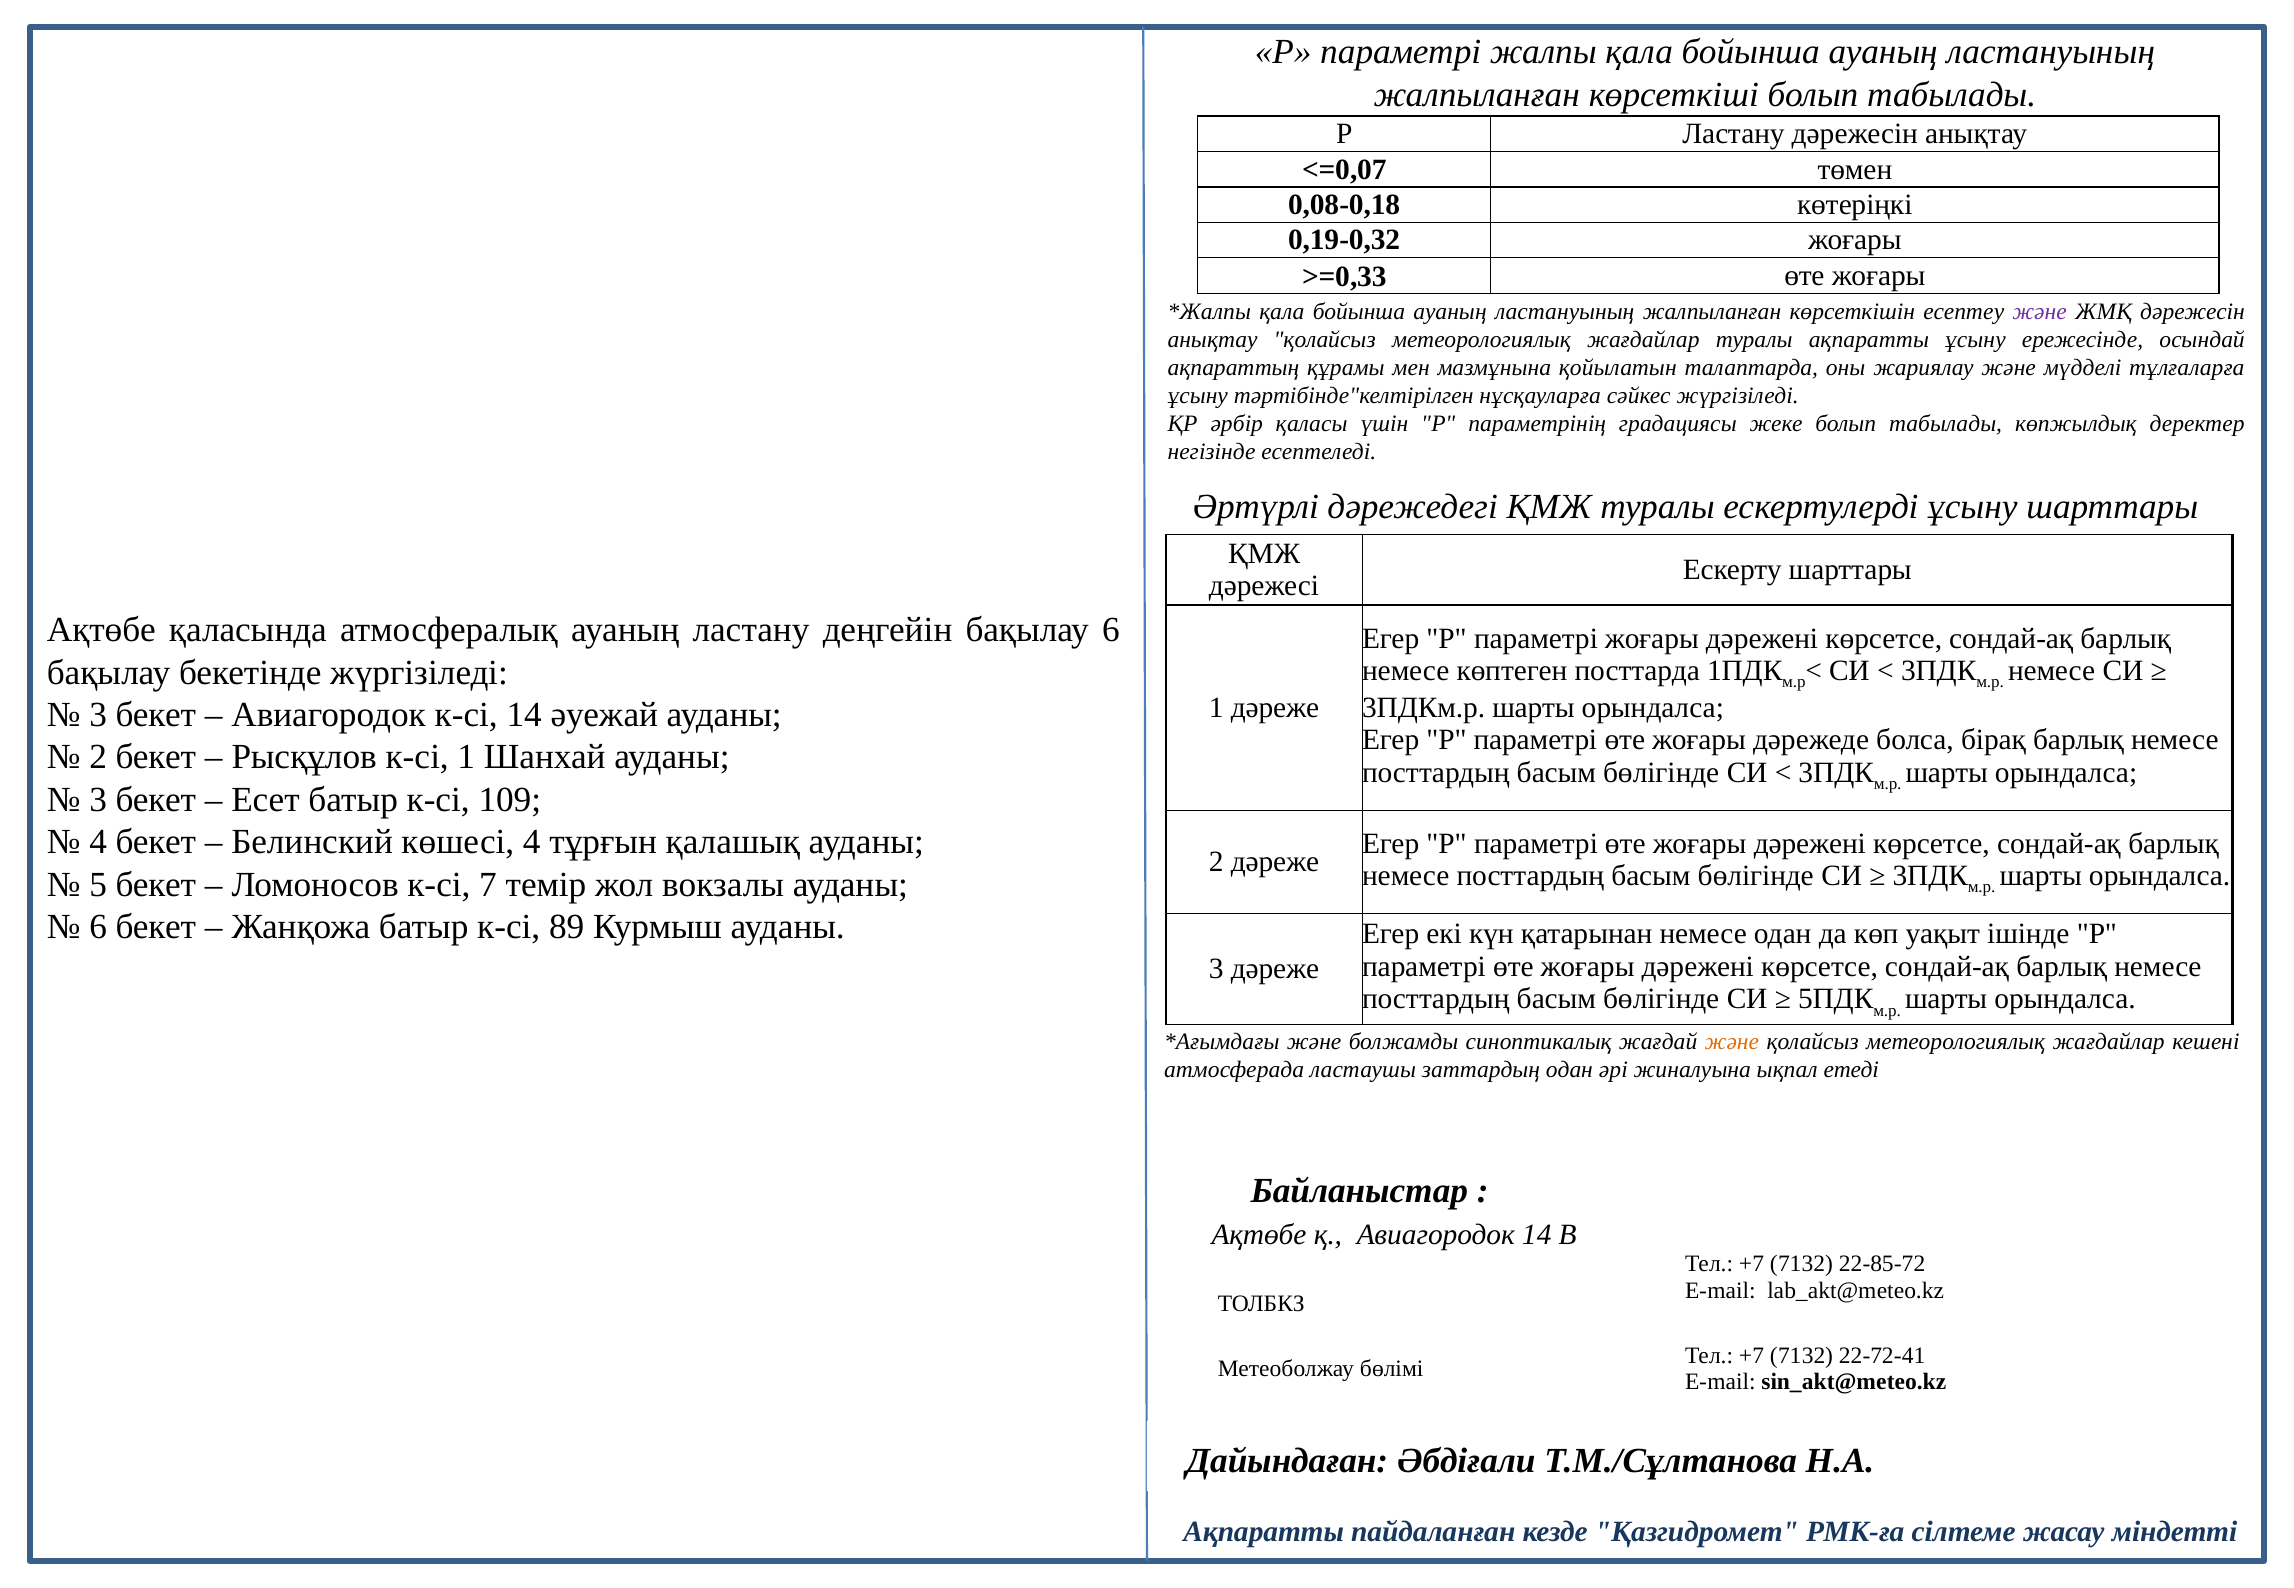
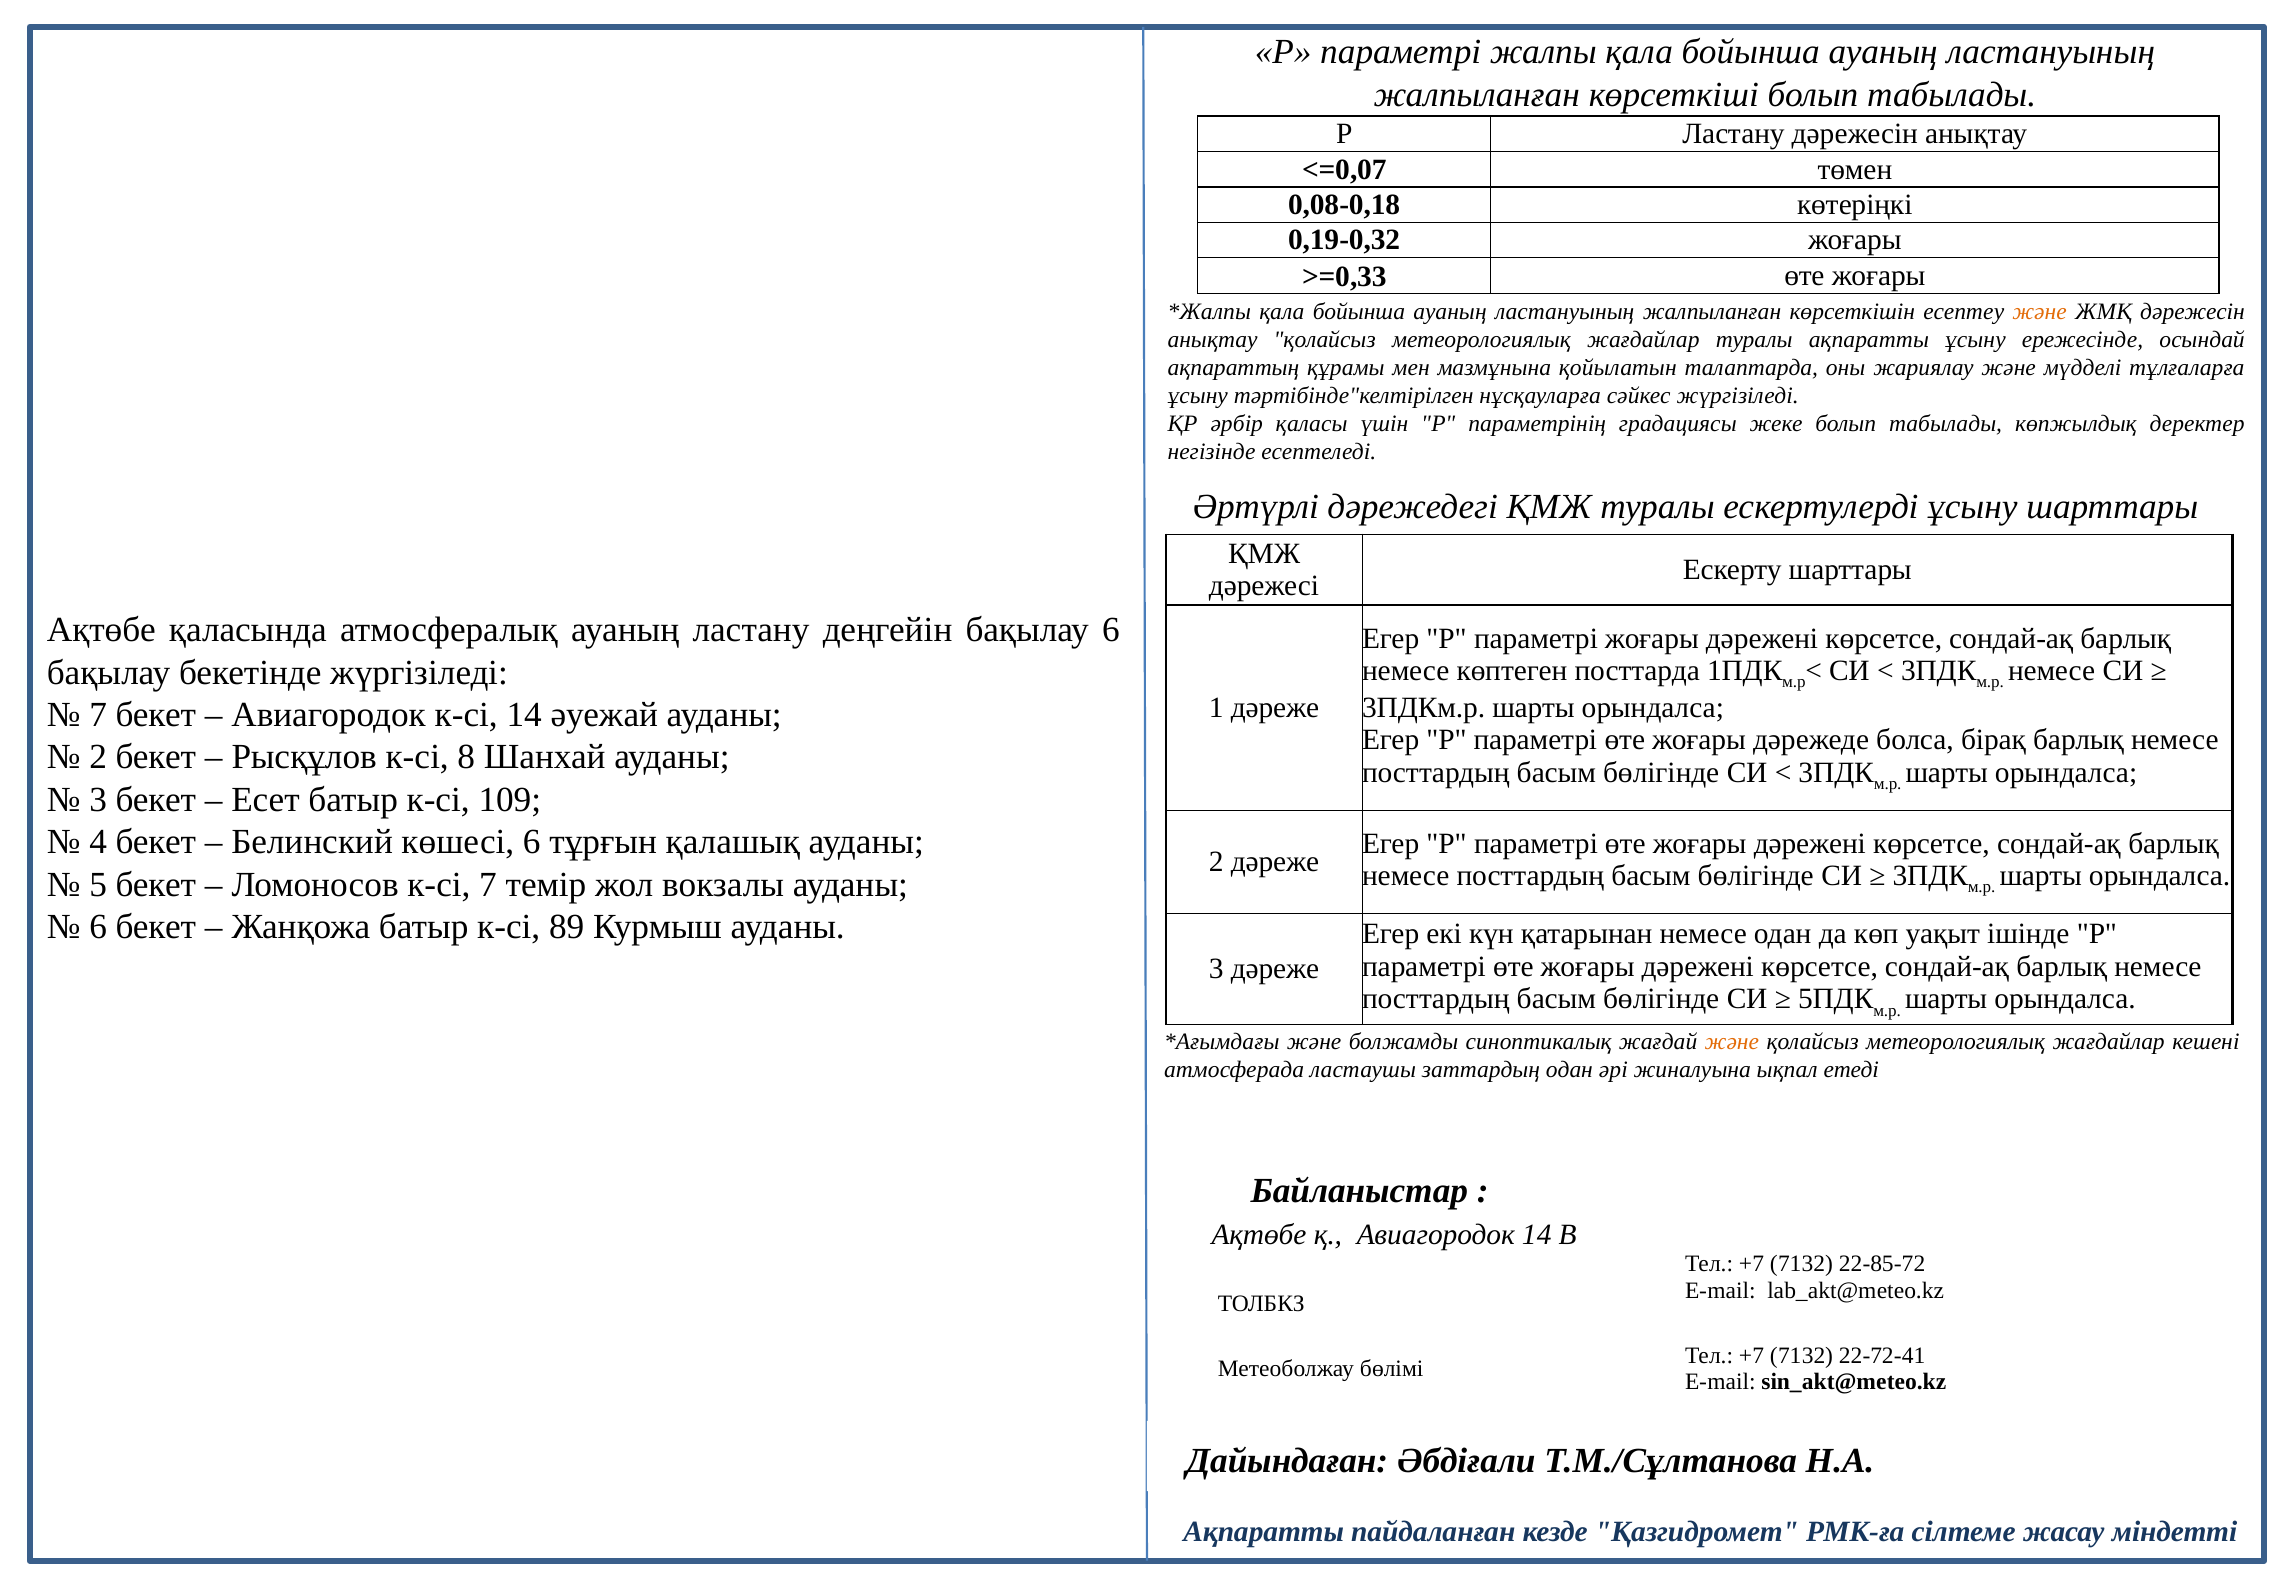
және colour: purple -> orange (2040, 311)
3: 3 -> 7 (98, 715)
к-сі 1: 1 -> 8 (466, 757)
көшесі 4: 4 -> 6 (532, 842)
